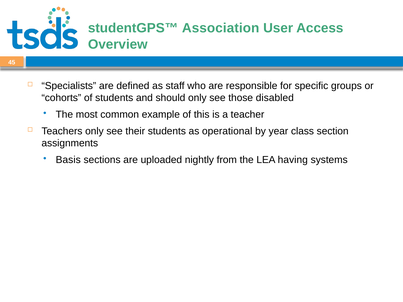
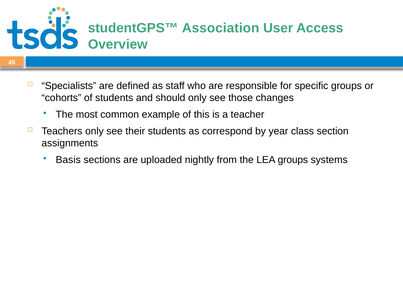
disabled: disabled -> changes (275, 98)
operational: operational -> correspond (227, 131)
LEA having: having -> groups (293, 160)
